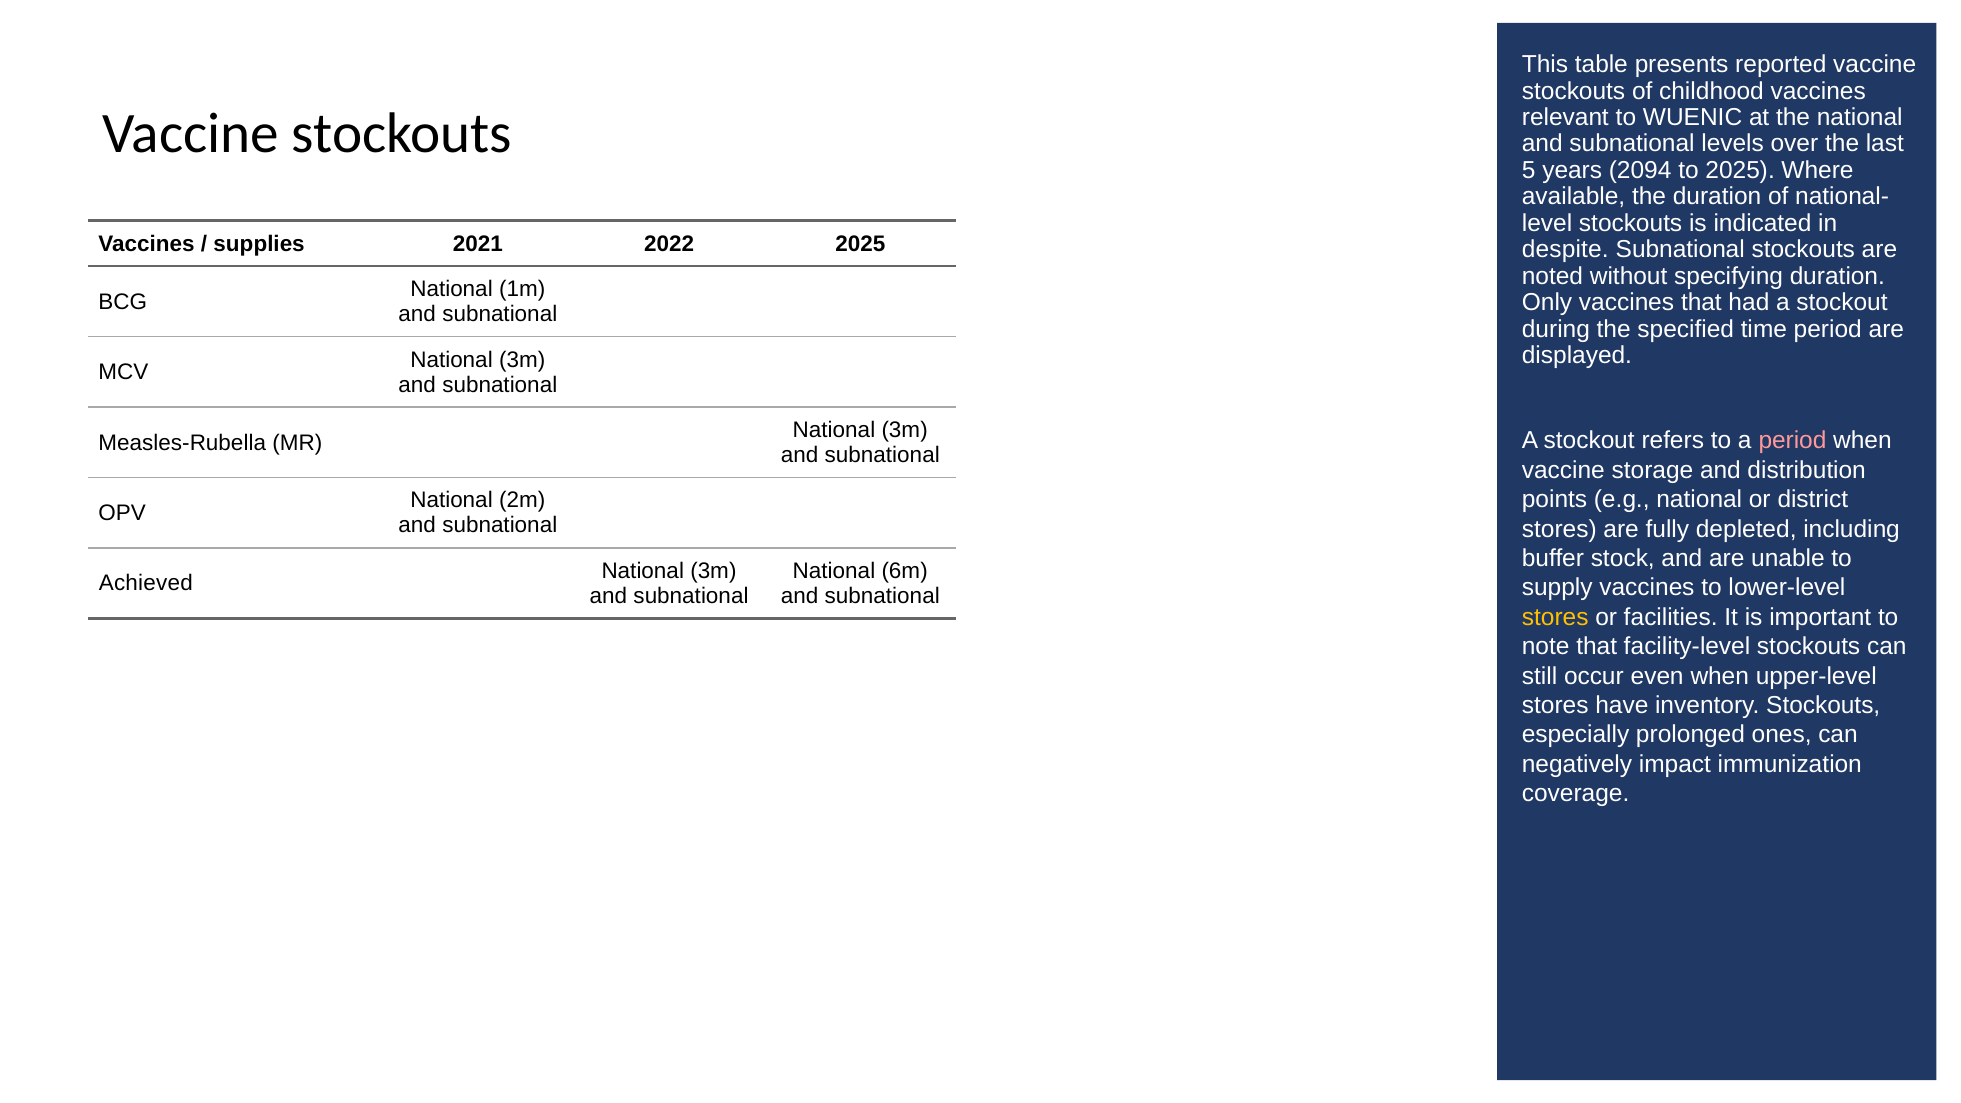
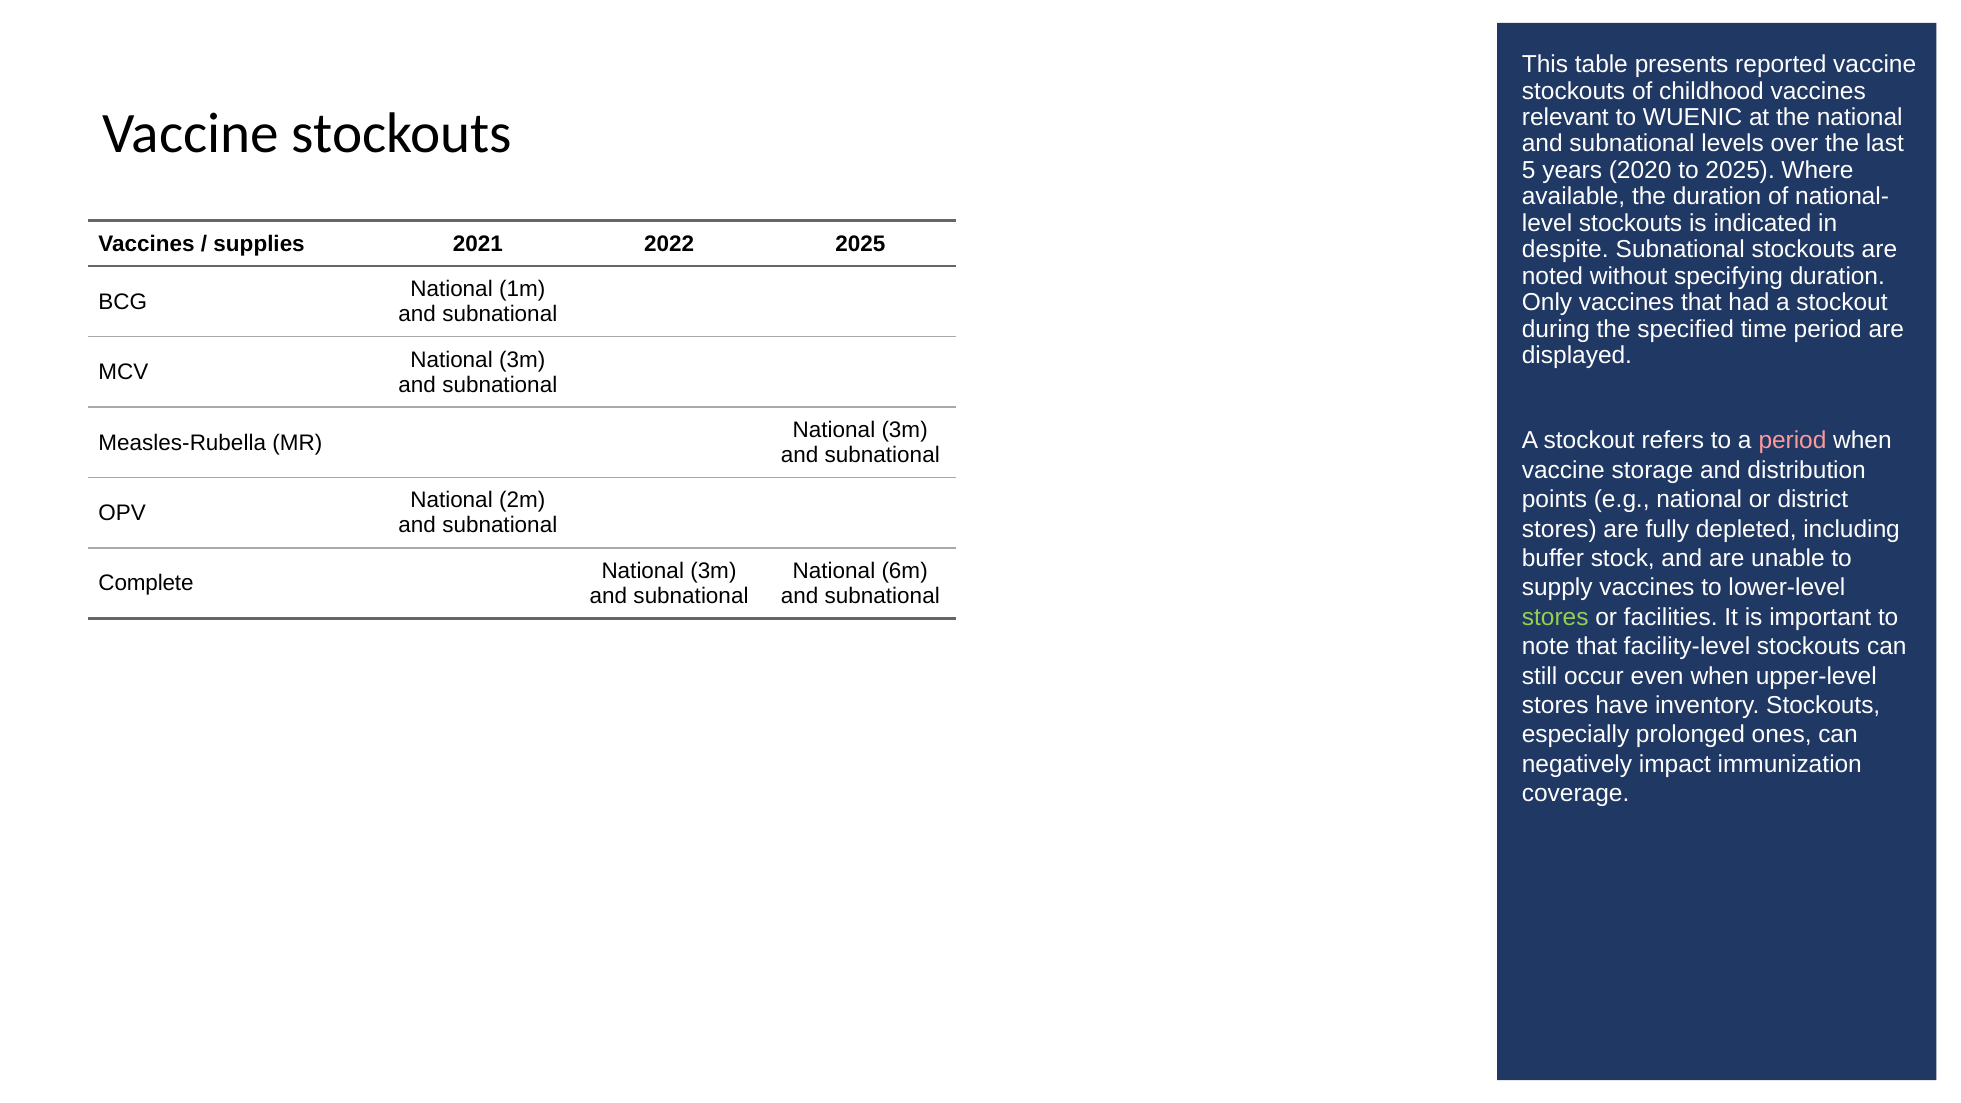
2094: 2094 -> 2020 (1640, 170)
Achieved: Achieved -> Complete (146, 584)
stores colour: yellow -> light green (1555, 617)
